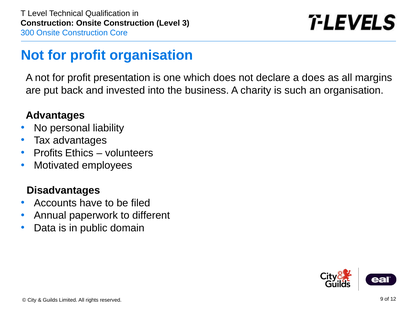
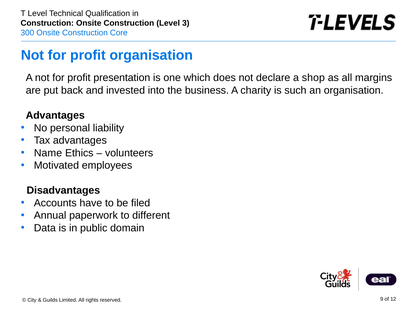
a does: does -> shop (313, 78)
Profits: Profits -> Name (48, 153)
